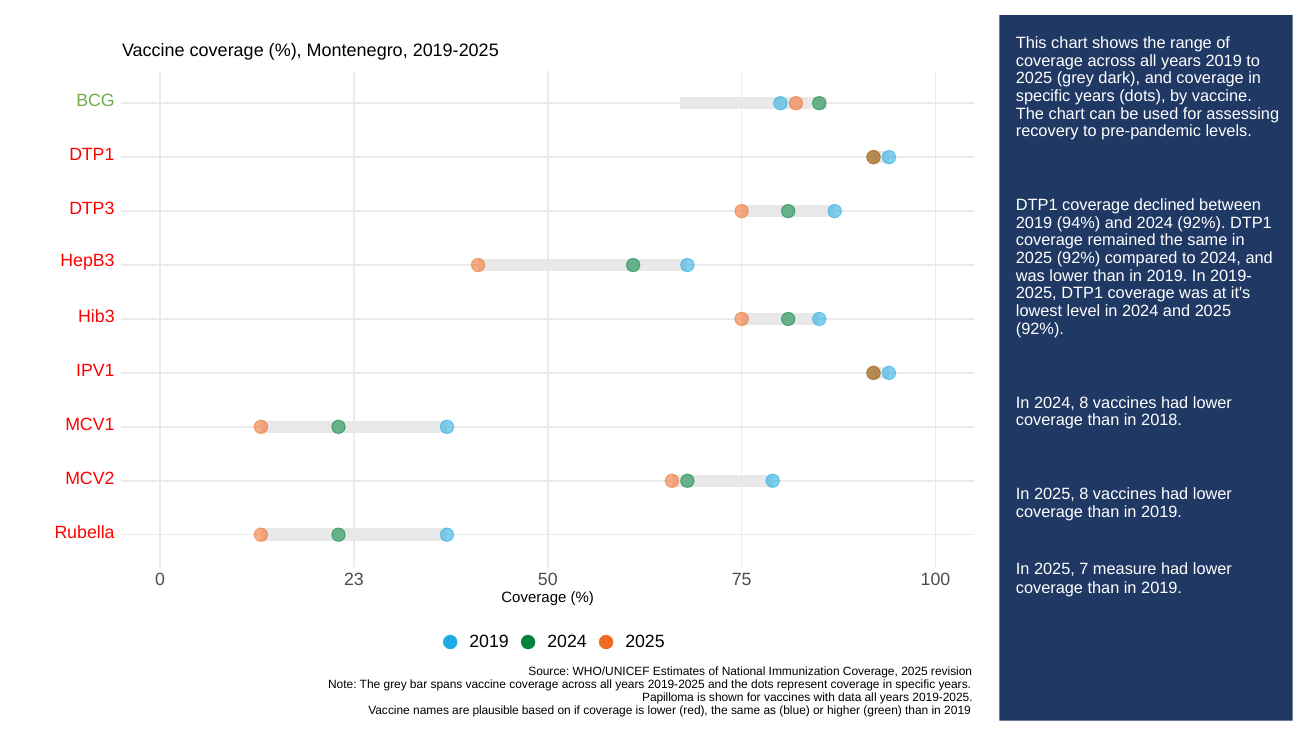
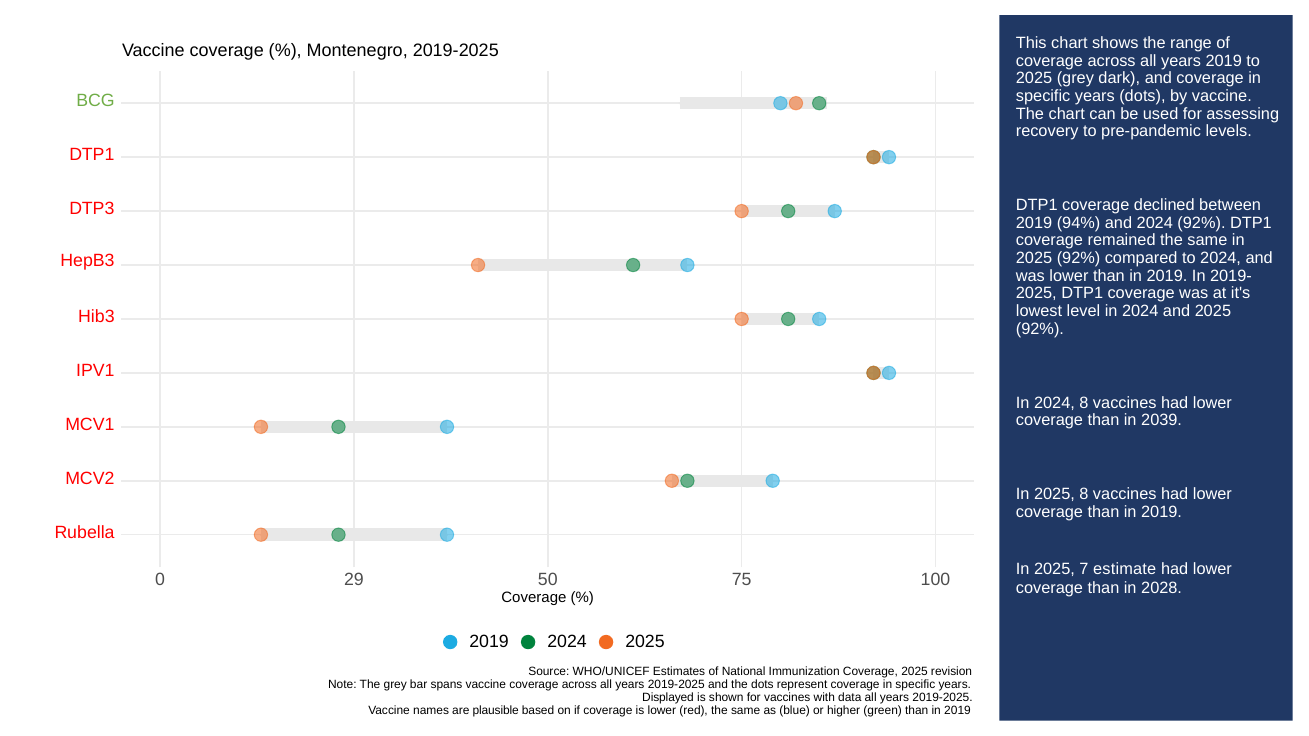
2018: 2018 -> 2039 (1162, 421)
measure: measure -> estimate (1125, 569)
23: 23 -> 29 (354, 580)
2019: 2019 -> 2028 (1162, 589)
Papilloma: Papilloma -> Displayed (668, 698)
